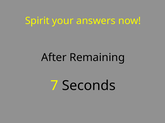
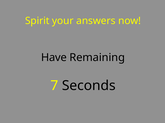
After: After -> Have (54, 58)
